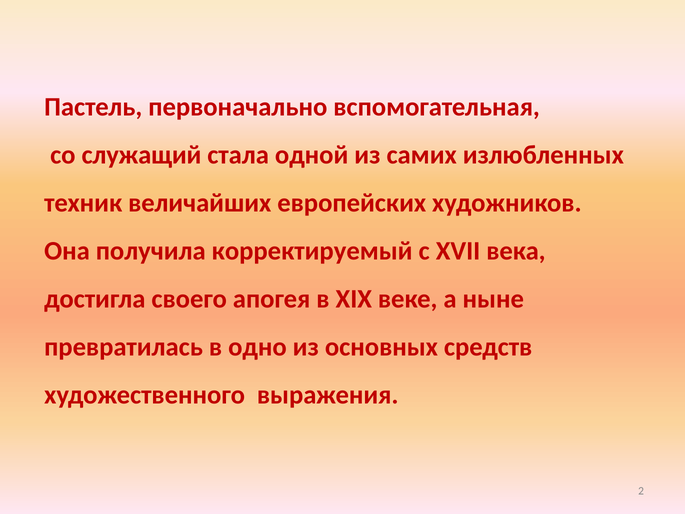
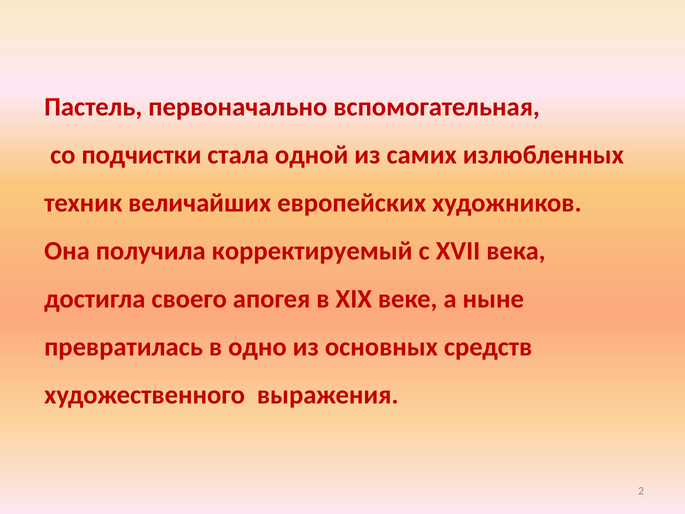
служащий: служащий -> подчистки (141, 155)
